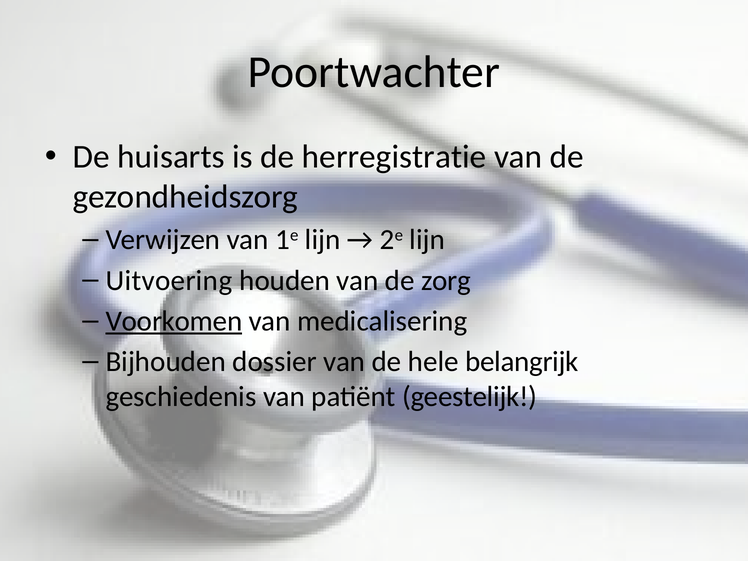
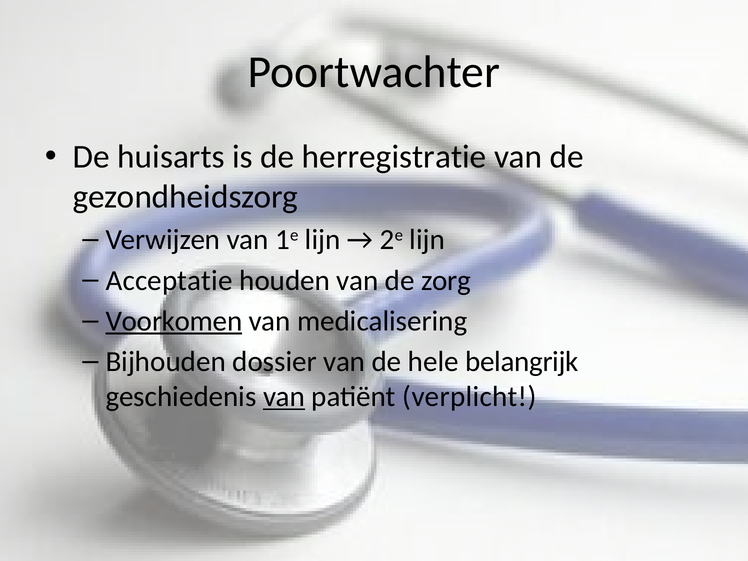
Uitvoering: Uitvoering -> Acceptatie (169, 280)
van underline: none -> present (284, 397)
geestelijk: geestelijk -> verplicht (469, 397)
